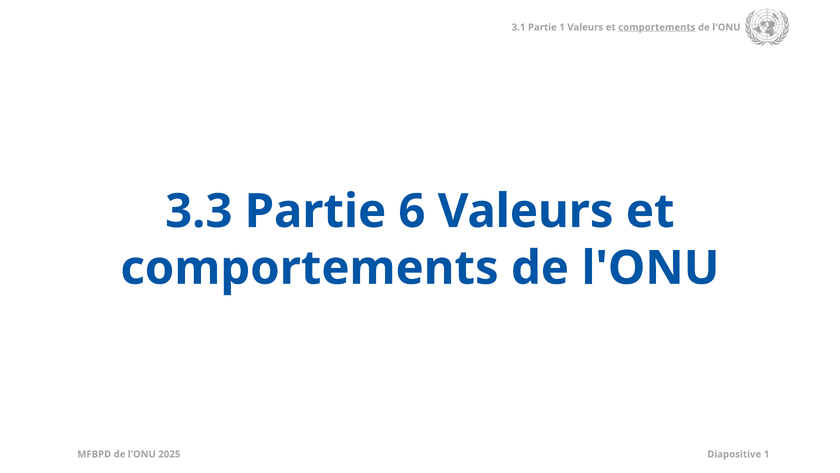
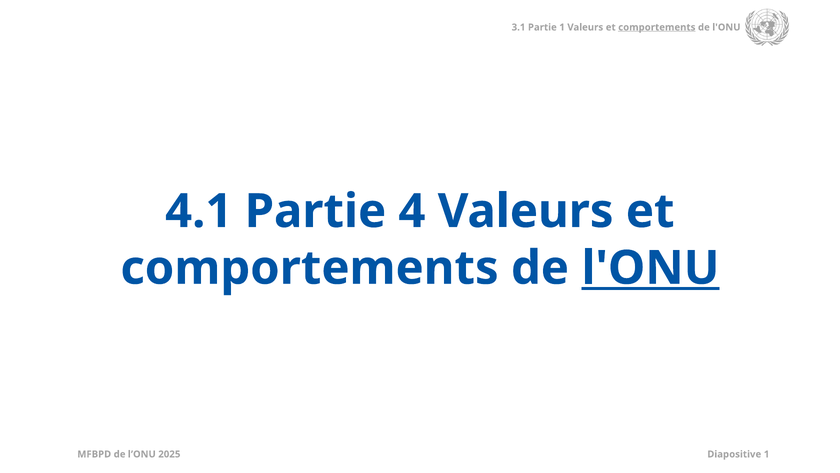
3.3: 3.3 -> 4.1 (199, 211)
6: 6 -> 4 (412, 211)
l'ONU underline: none -> present (650, 268)
